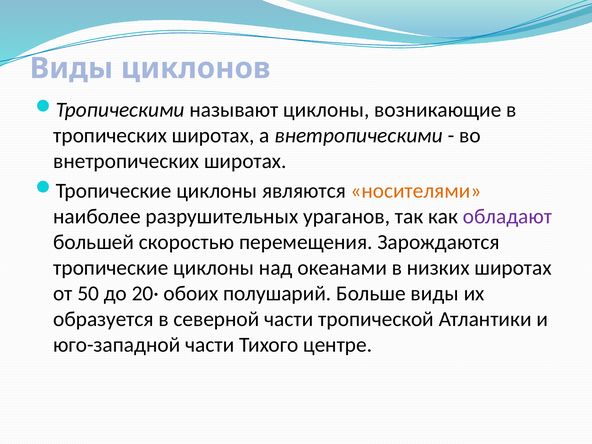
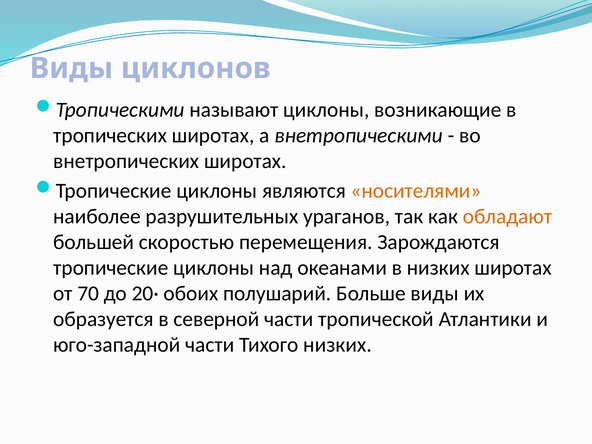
обладают colour: purple -> orange (507, 217)
50: 50 -> 70 (88, 293)
Тихого центре: центре -> низких (338, 345)
